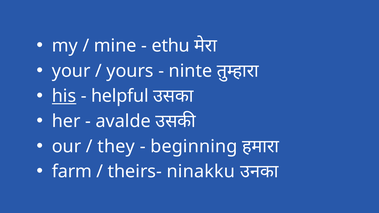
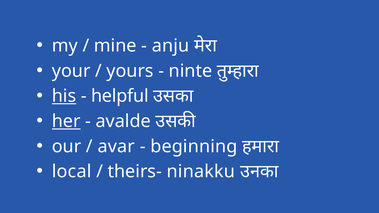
ethu: ethu -> anju (171, 46)
her underline: none -> present (66, 121)
they: they -> avar (116, 146)
farm: farm -> local (72, 172)
